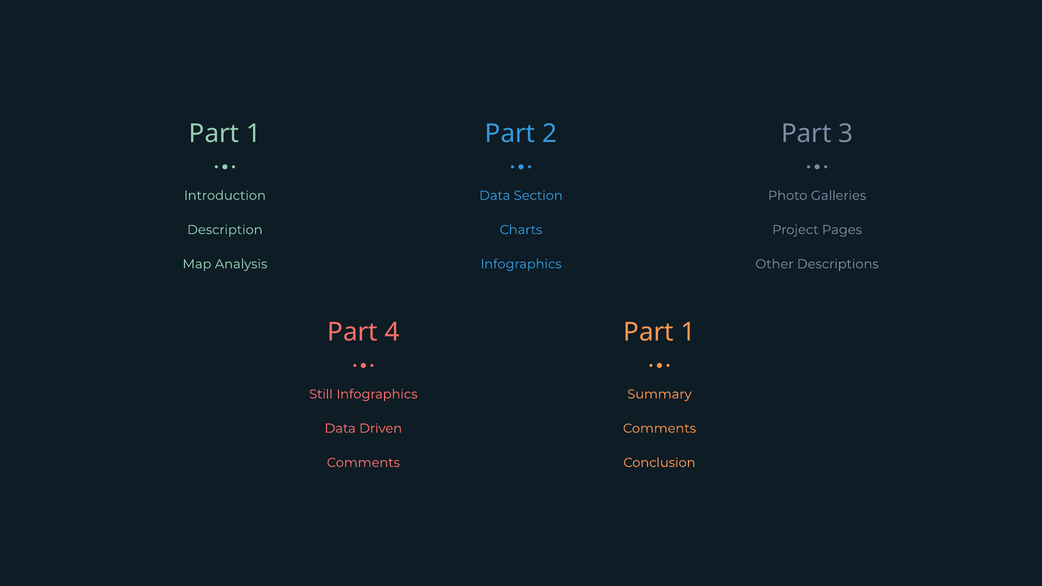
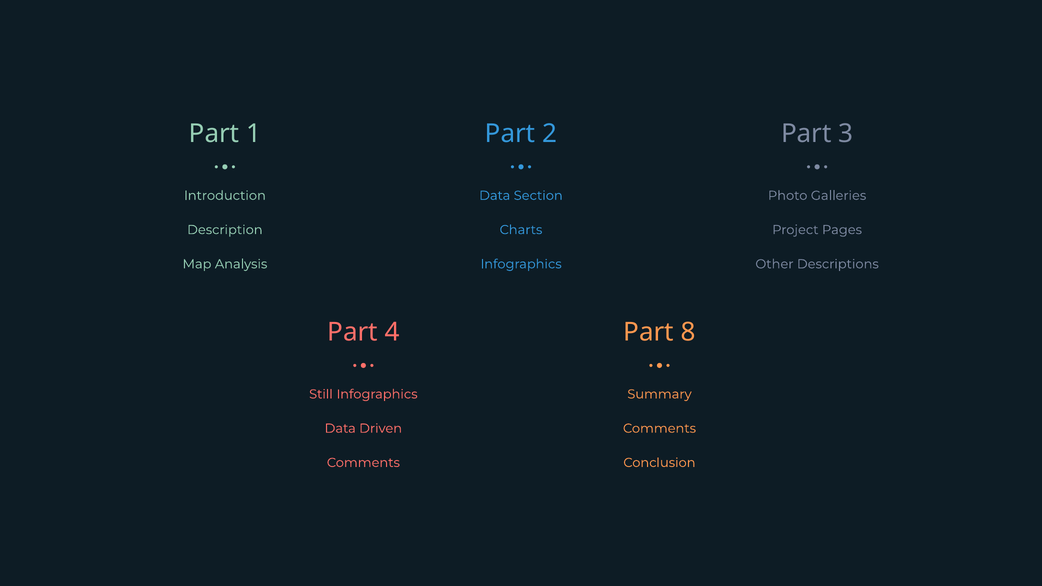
1: 1 -> 8 (688, 332)
